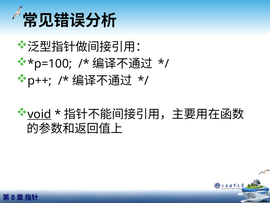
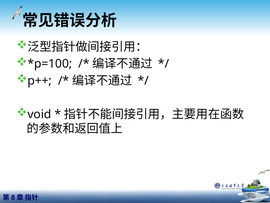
void underline: present -> none (39, 114)
